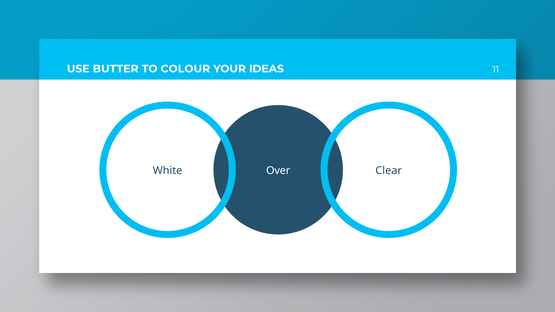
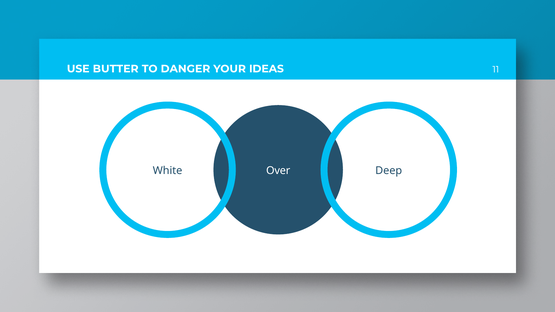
COLOUR: COLOUR -> DANGER (185, 69)
Clear: Clear -> Deep (389, 171)
